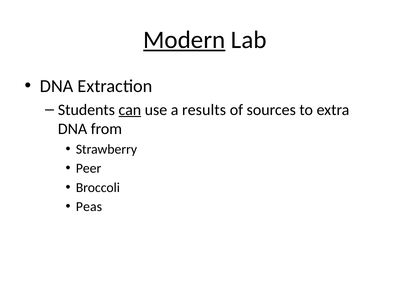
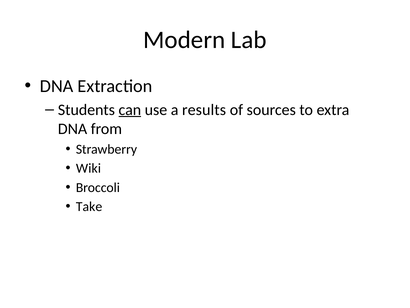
Modern underline: present -> none (184, 40)
Peer: Peer -> Wiki (89, 168)
Peas: Peas -> Take (89, 206)
